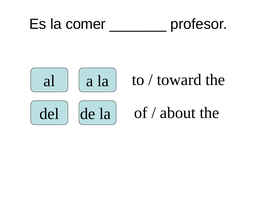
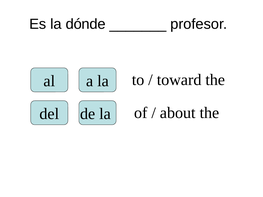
comer: comer -> dónde (86, 24)
